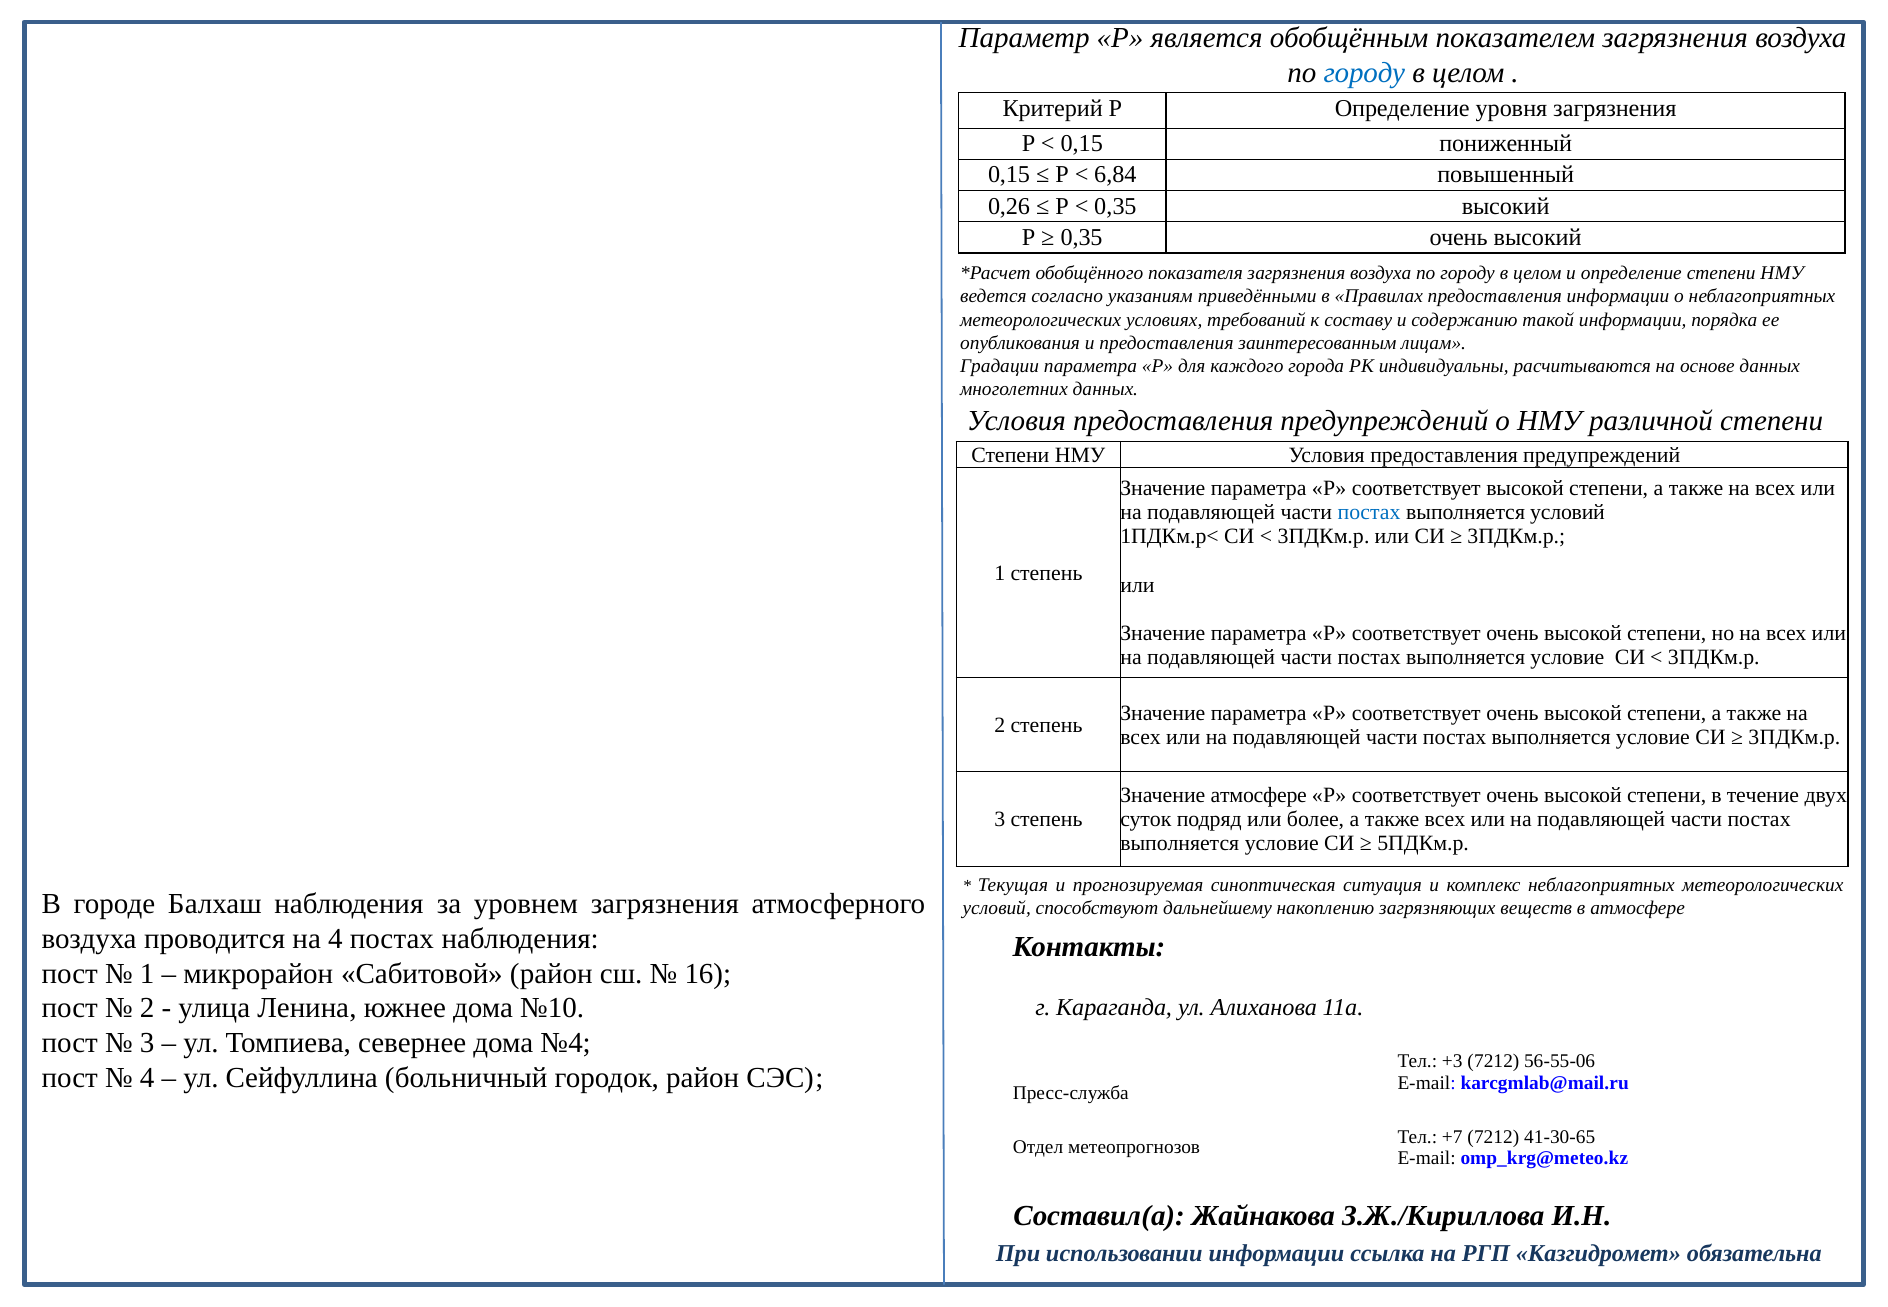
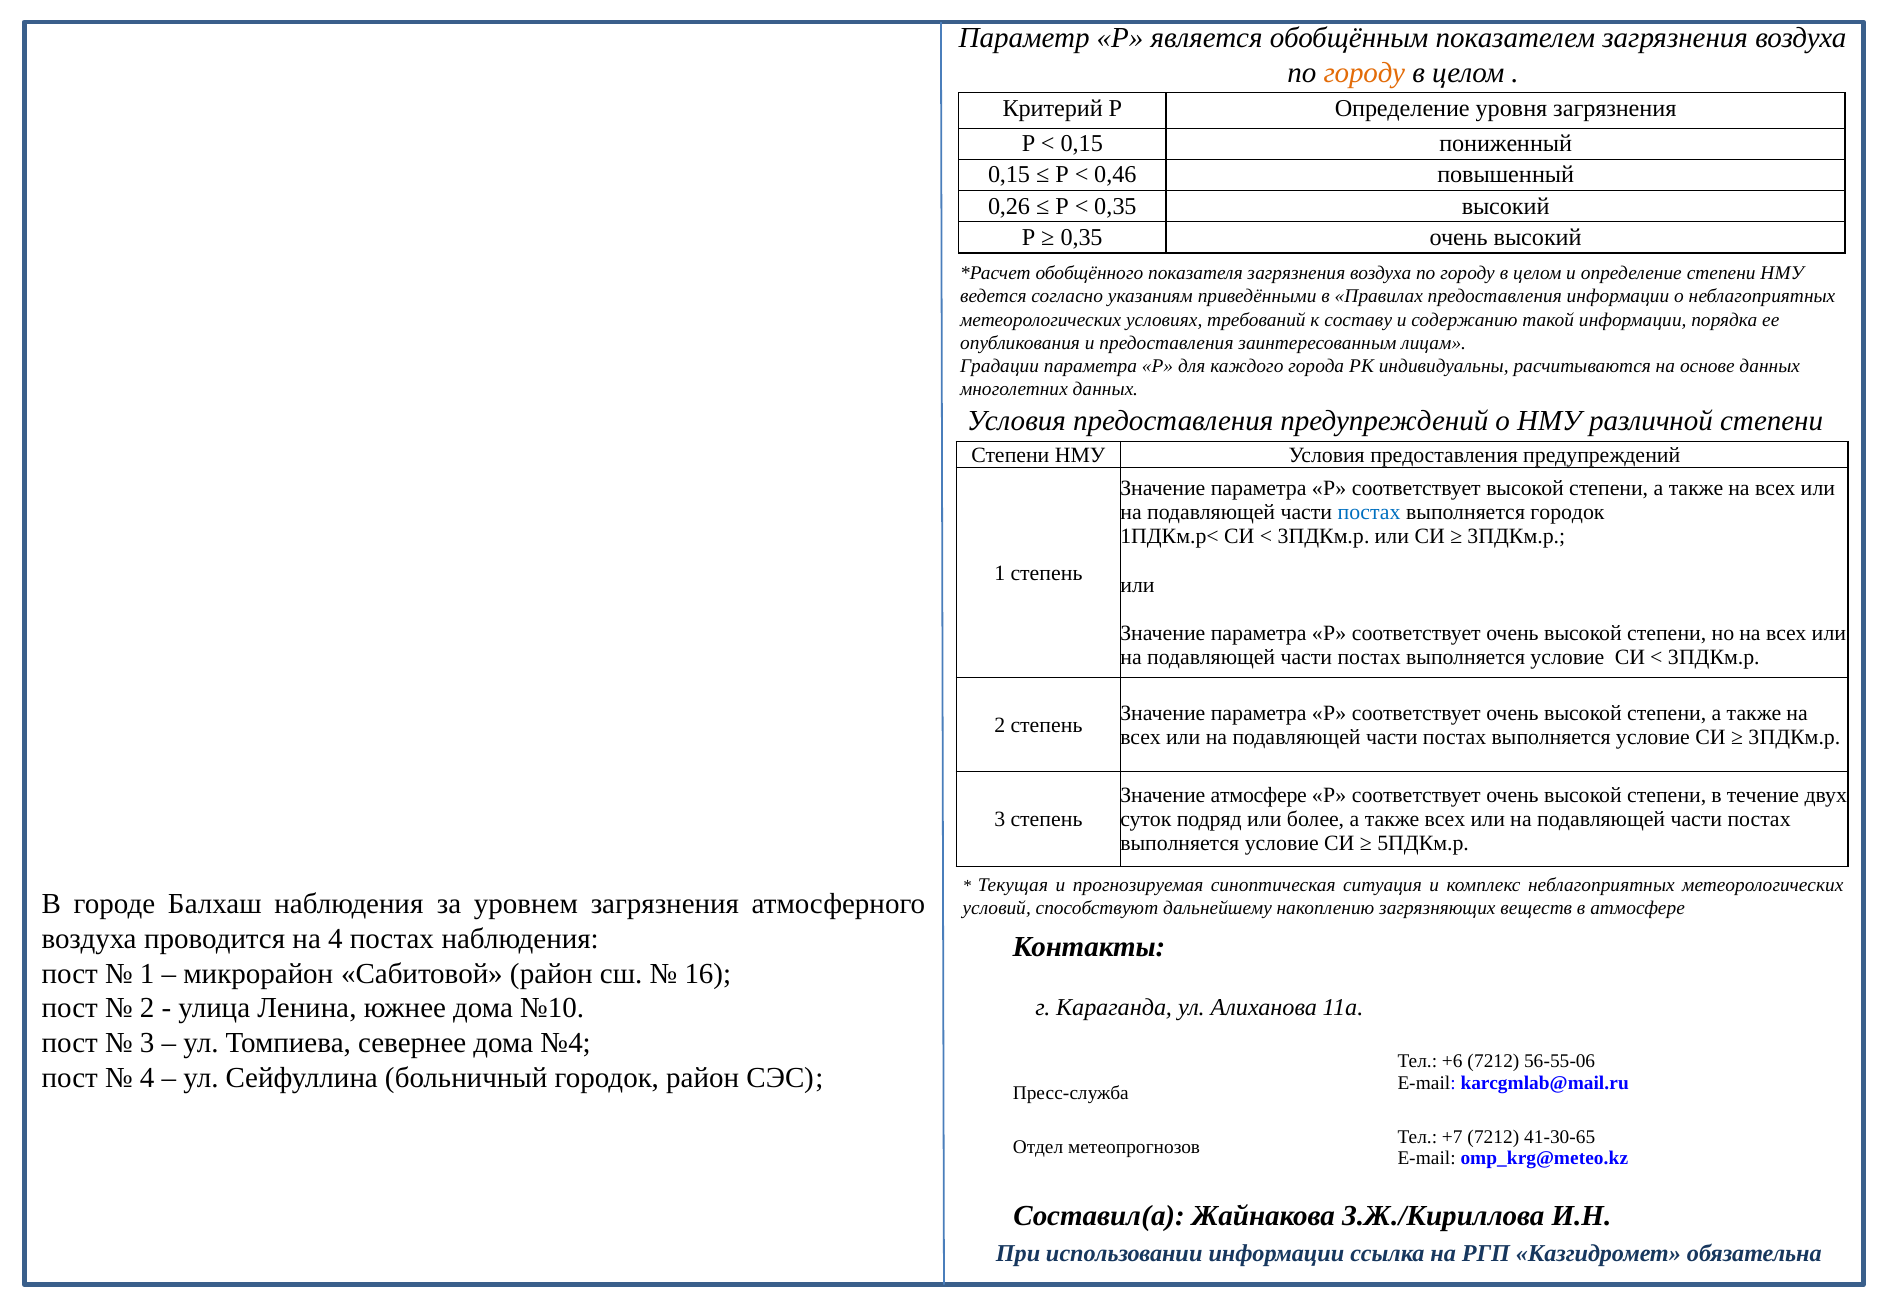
городу colour: blue -> orange (1364, 73)
6,84: 6,84 -> 0,46 (1115, 175)
выполняется условий: условий -> городок (1567, 512)
+3: +3 -> +6 (1452, 1061)
